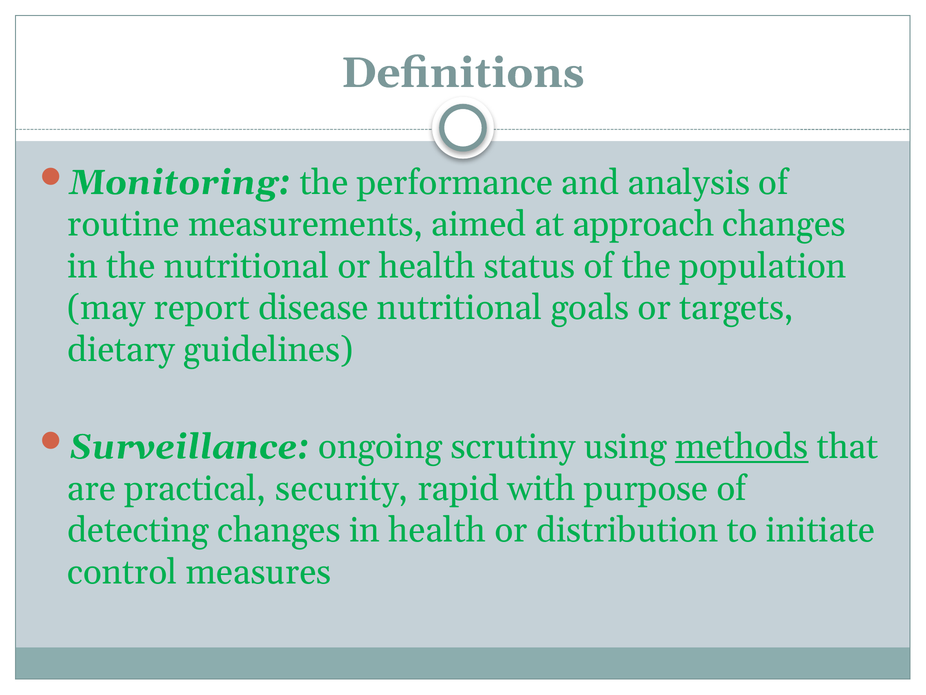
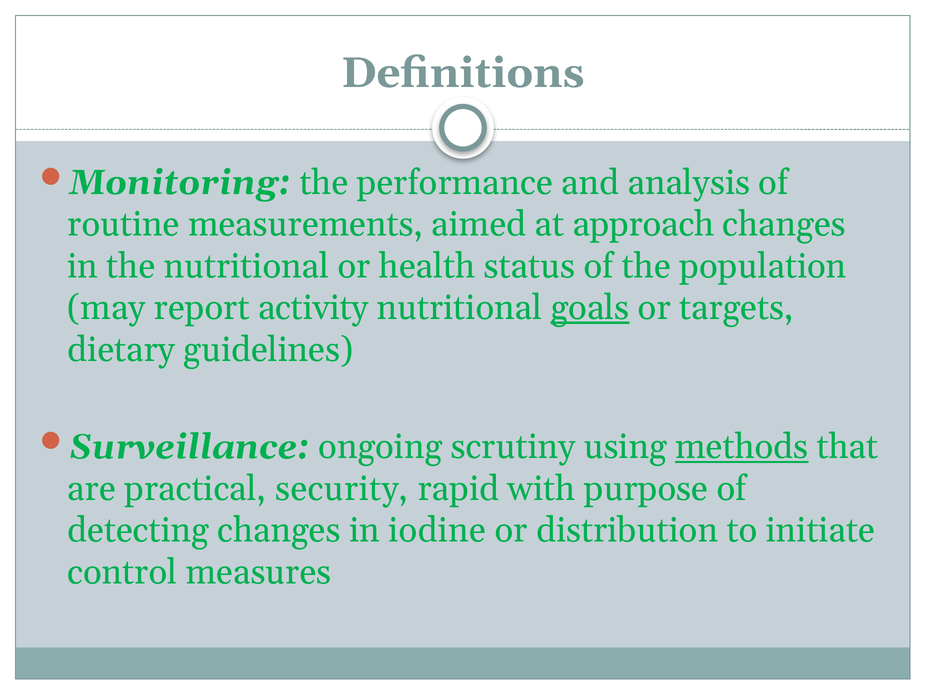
disease: disease -> activity (313, 308)
goals underline: none -> present (590, 308)
in health: health -> iodine (437, 530)
